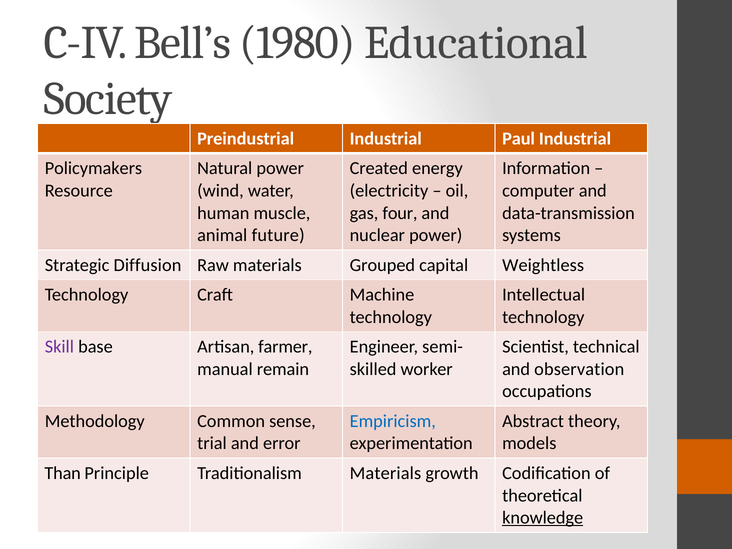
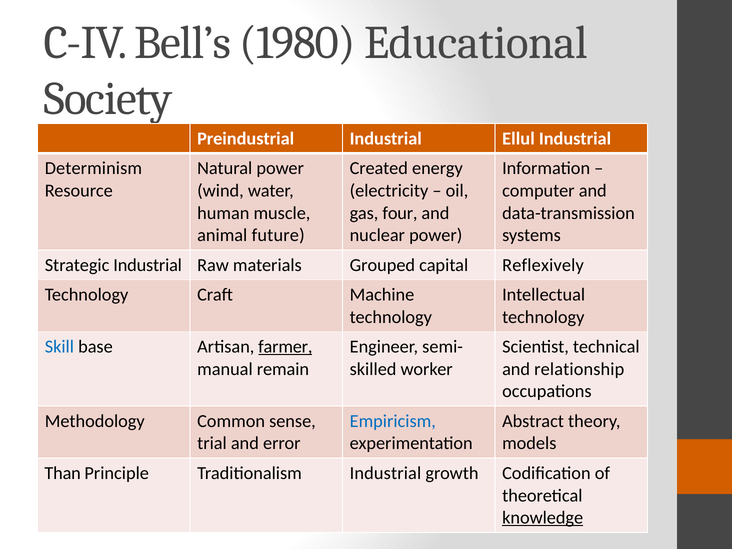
Paul: Paul -> Ellul (518, 139)
Policymakers: Policymakers -> Determinism (93, 168)
Strategic Diffusion: Diffusion -> Industrial (148, 265)
Weightless: Weightless -> Reflexively (543, 265)
Skill colour: purple -> blue (59, 347)
farmer underline: none -> present (285, 347)
observation: observation -> relationship (579, 369)
Traditionalism Materials: Materials -> Industrial (385, 473)
